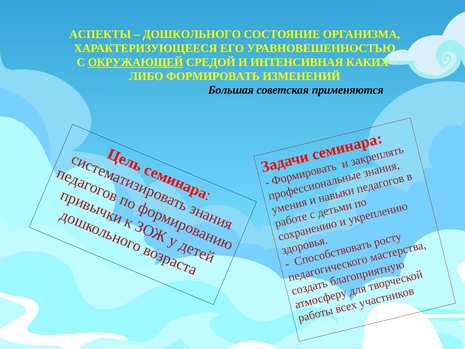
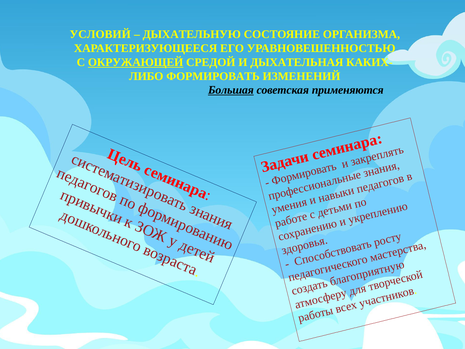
АСПЕКТЫ: АСПЕКТЫ -> УСЛОВИЙ (100, 34)
ДОШКОЛЬНОГО: ДОШКОЛЬНОГО -> ДЫХАТЕЛЬНУЮ (192, 34)
ИНТЕНСИВНАЯ: ИНТЕНСИВНАЯ -> ДЫХАТЕЛЬНАЯ (297, 62)
Большая underline: none -> present (231, 90)
